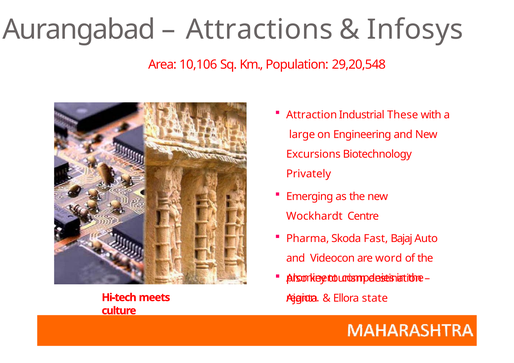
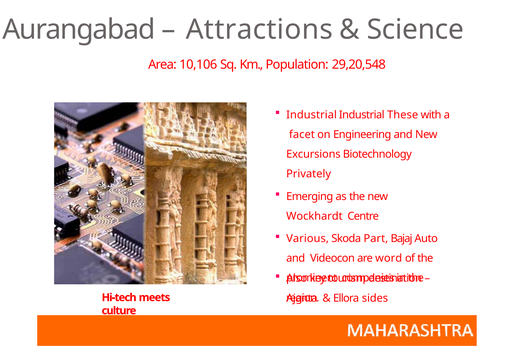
Infosys: Infosys -> Science (415, 29)
Attraction: Attraction -> Industrial (312, 115)
large: large -> facet (302, 135)
Pharma: Pharma -> Various (308, 239)
Fast: Fast -> Part (376, 239)
state: state -> sides (375, 299)
